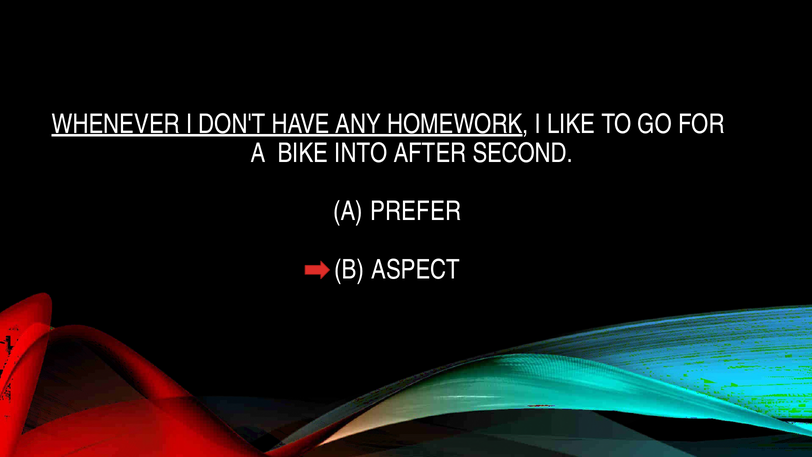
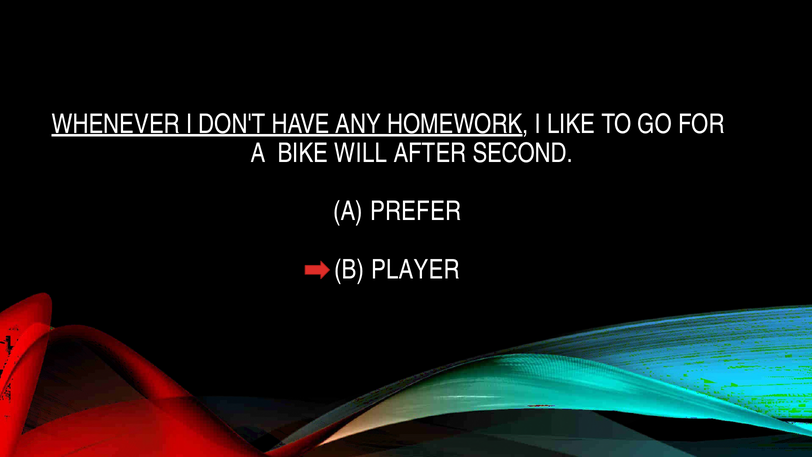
INTO: INTO -> WILL (361, 153)
ASPECT: ASPECT -> PLAYER (416, 270)
